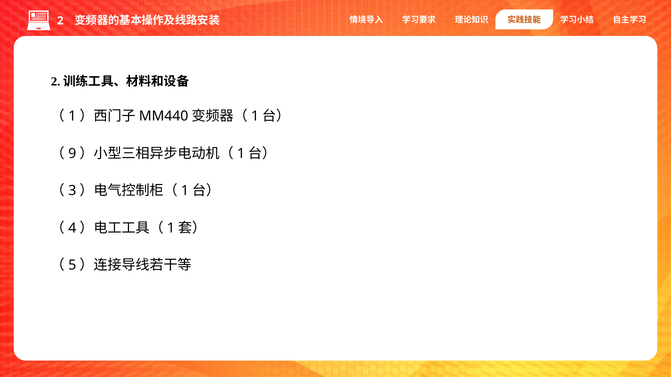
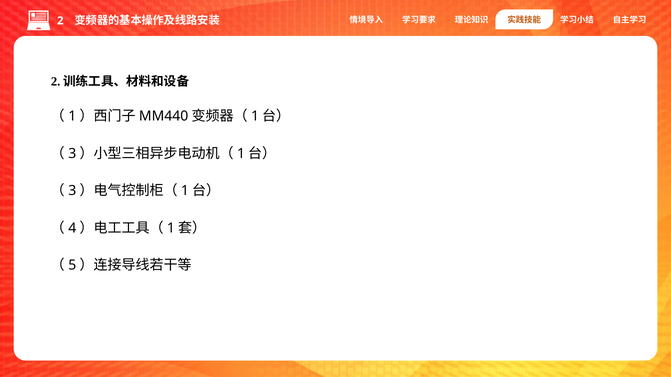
9: 9 -> 3 (72, 154)
